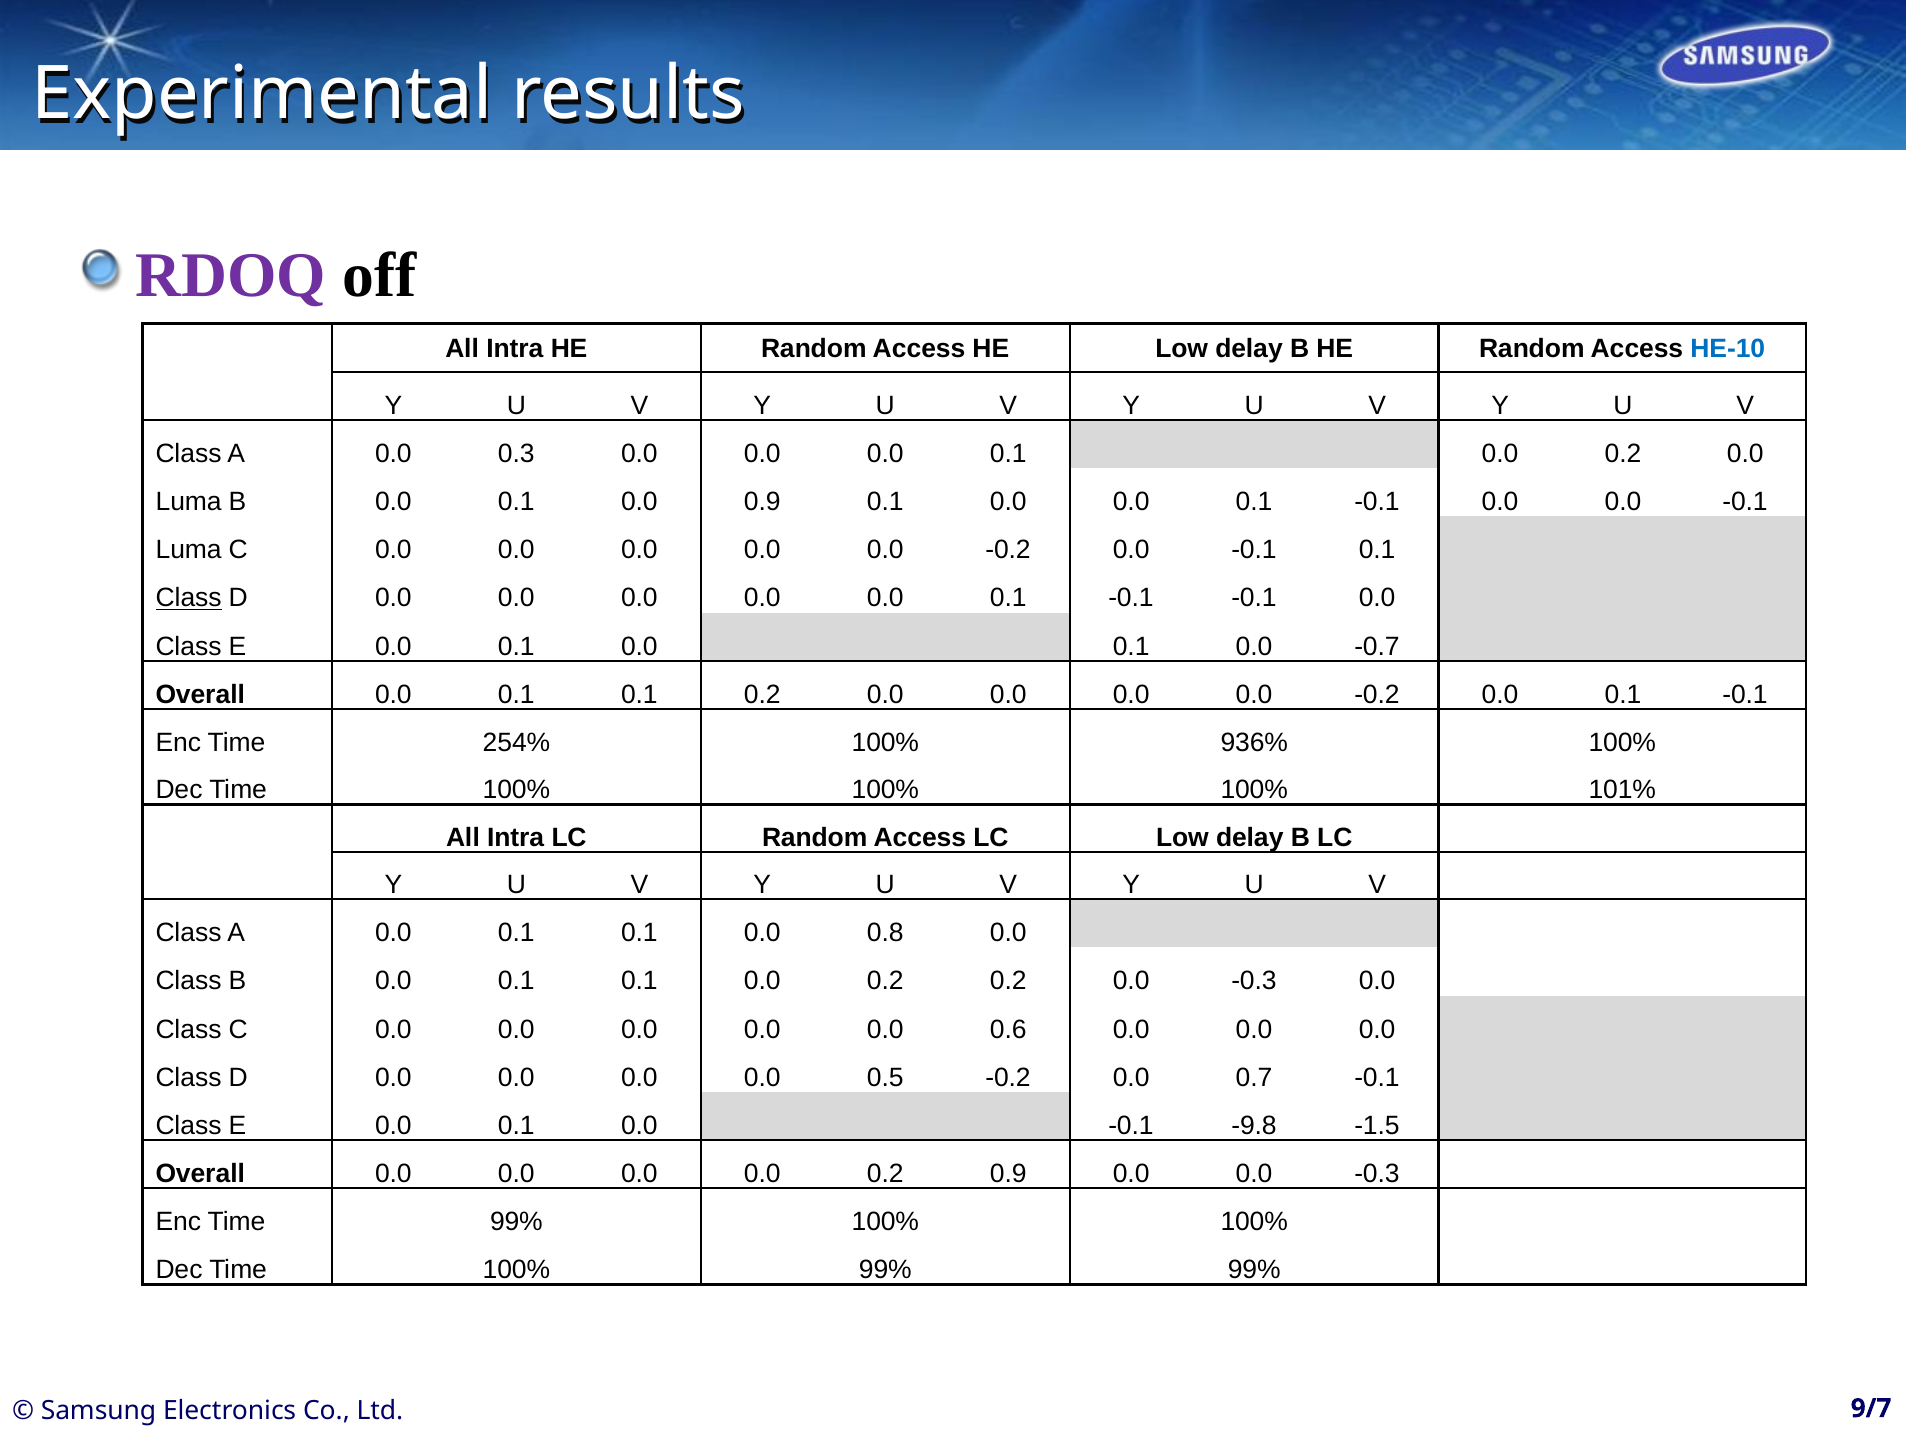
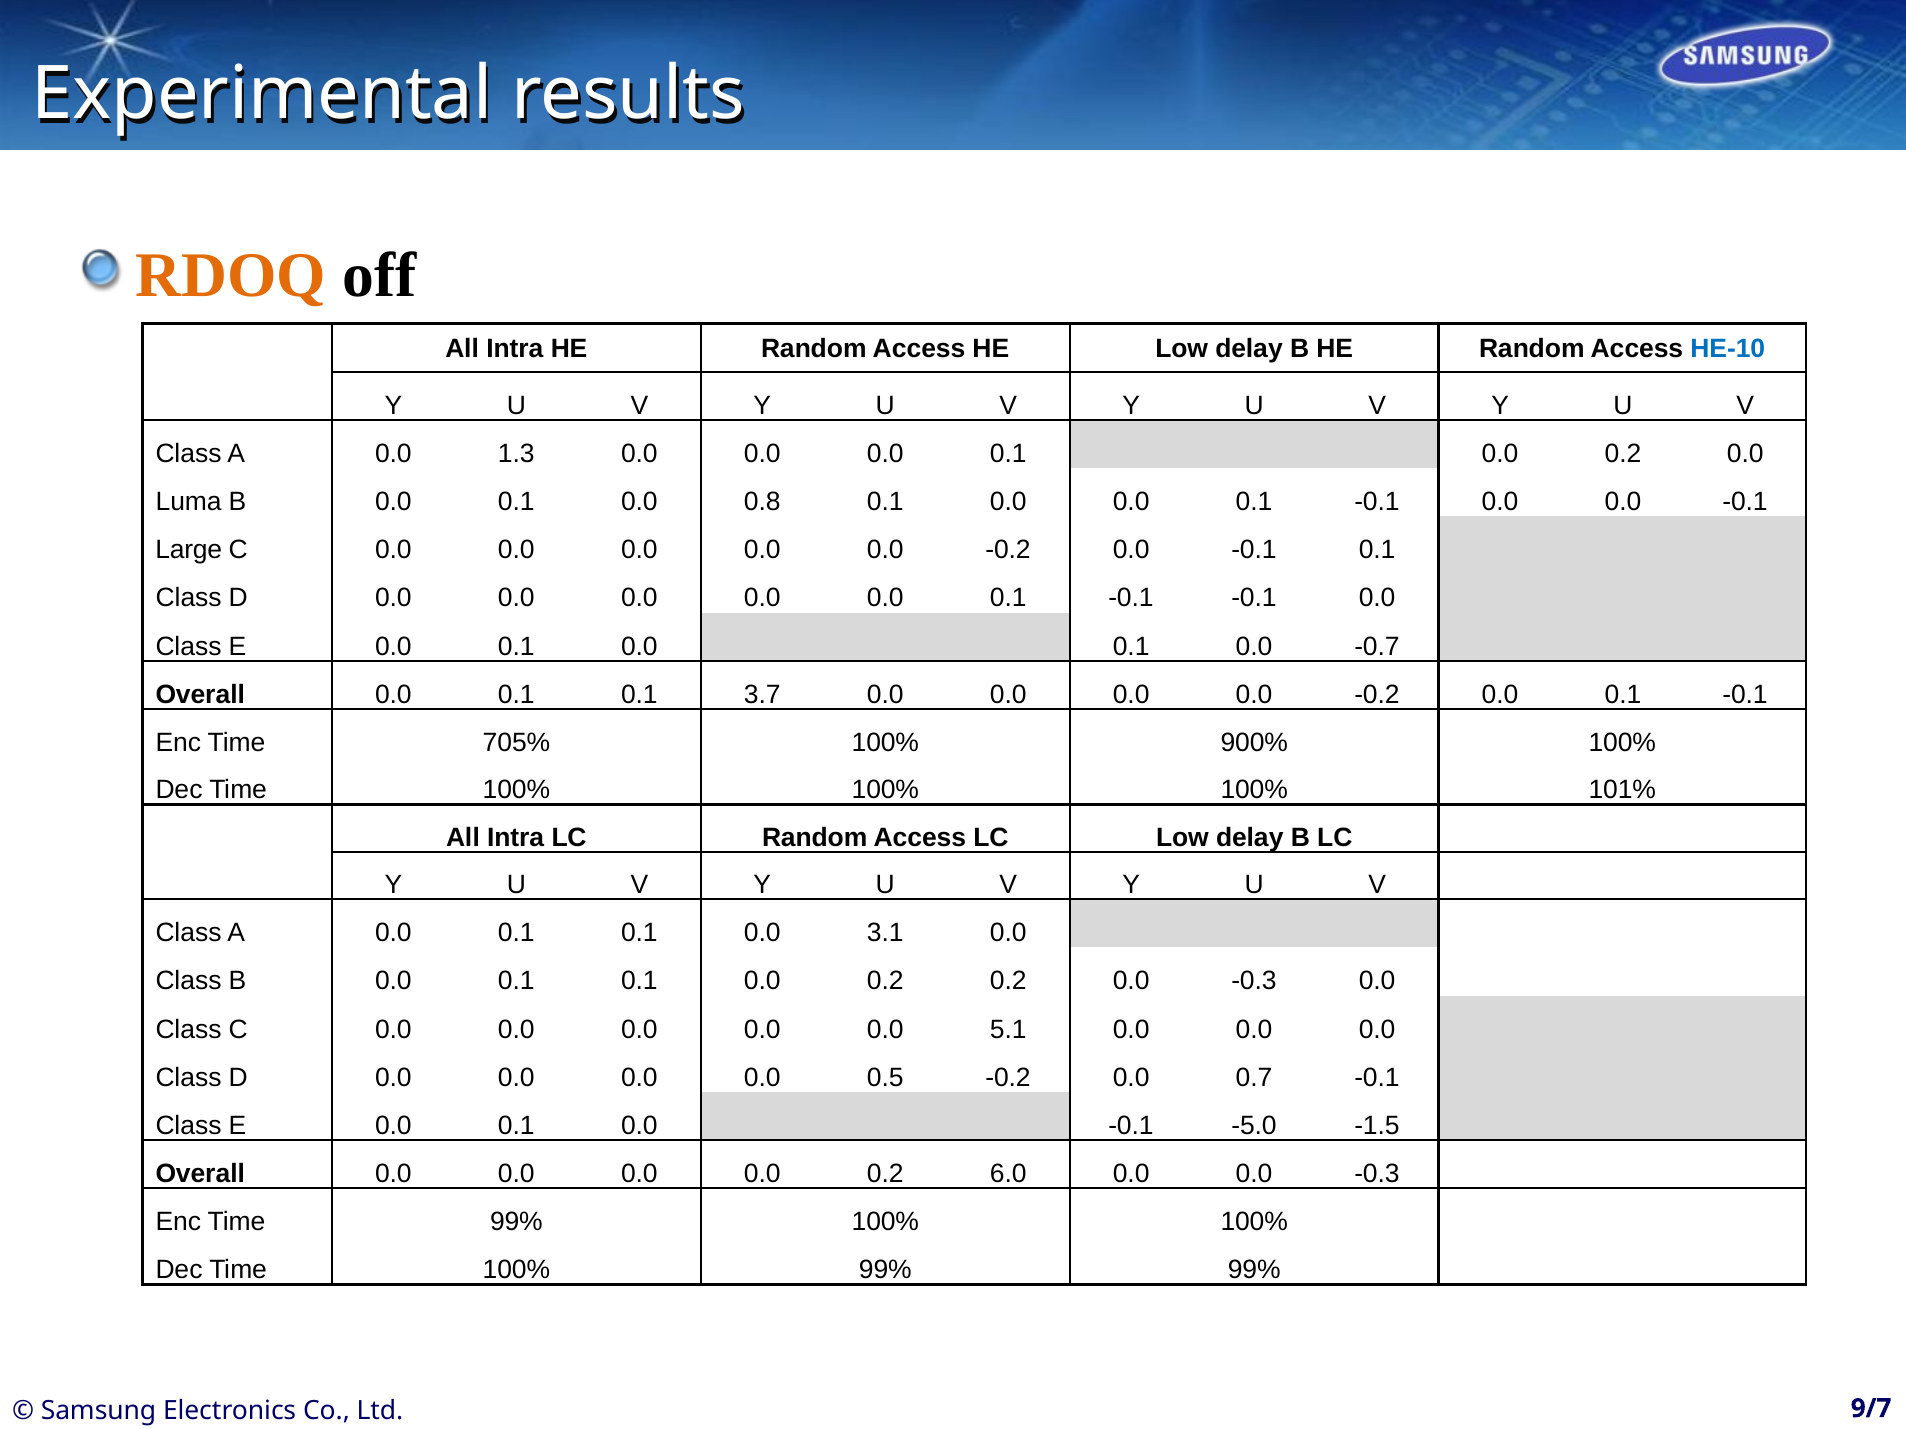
RDOQ colour: purple -> orange (231, 276)
0.3: 0.3 -> 1.3 (516, 454)
0.0 0.9: 0.9 -> 0.8 (762, 502)
Luma: Luma -> Large (189, 550)
Class underline: present -> none (189, 598)
0.1 0.2: 0.2 -> 3.7 (762, 695)
254%: 254% -> 705% (516, 743)
936%: 936% -> 900% (1254, 743)
0.8: 0.8 -> 3.1 (885, 933)
0.6: 0.6 -> 5.1 (1008, 1030)
-9.8: -9.8 -> -5.0 (1254, 1126)
0.2 0.9: 0.9 -> 6.0 (1008, 1174)
